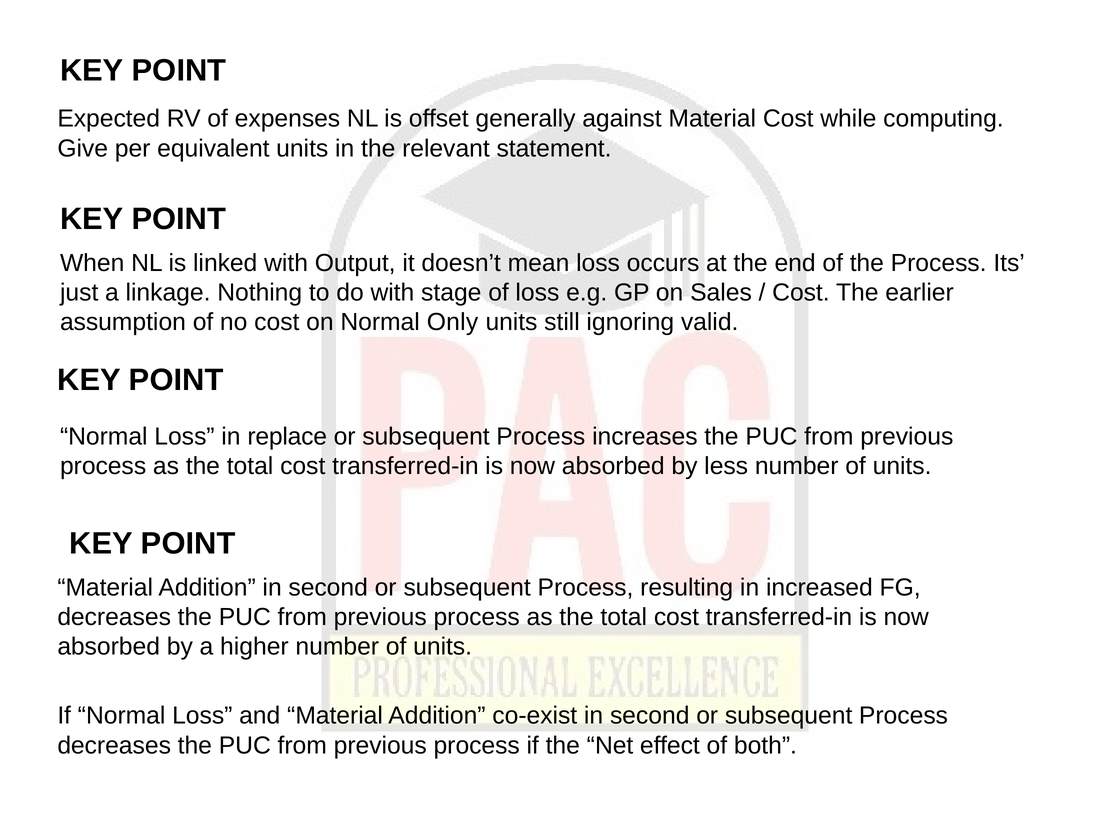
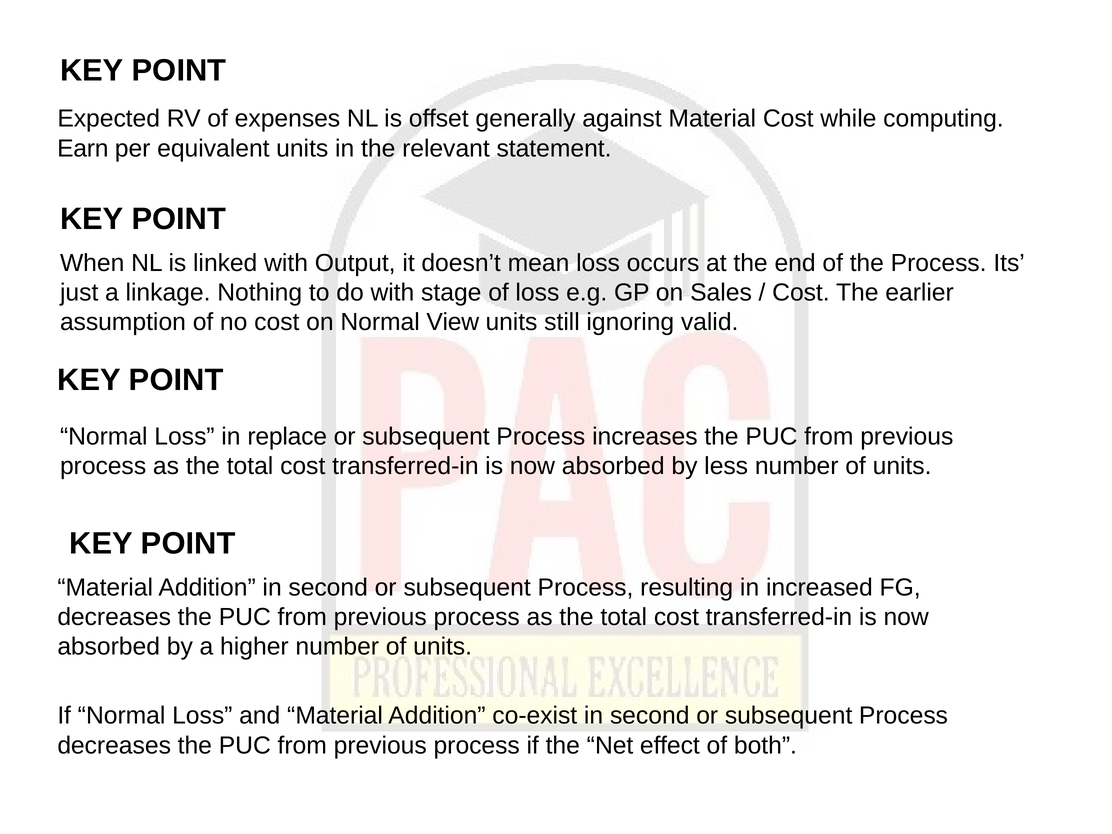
Give: Give -> Earn (83, 148)
Only: Only -> View (453, 322)
